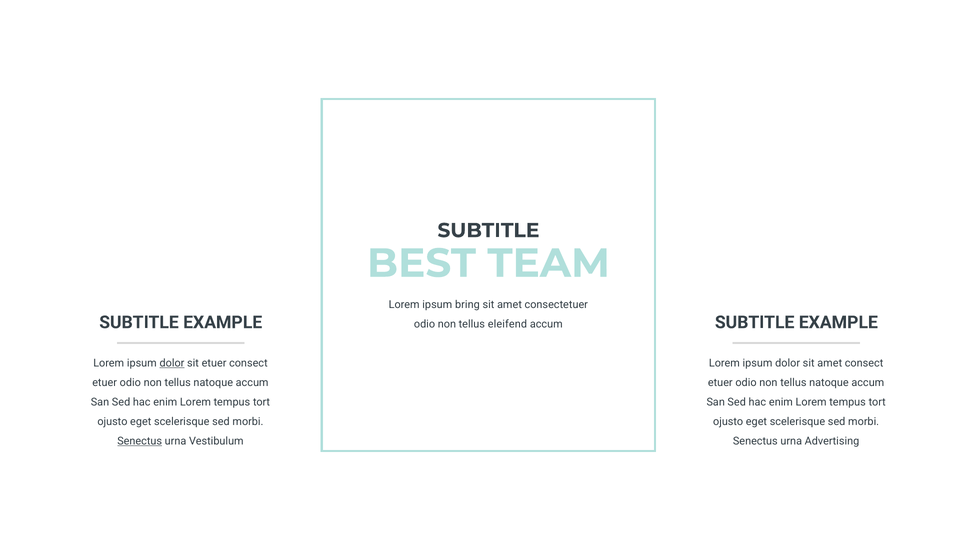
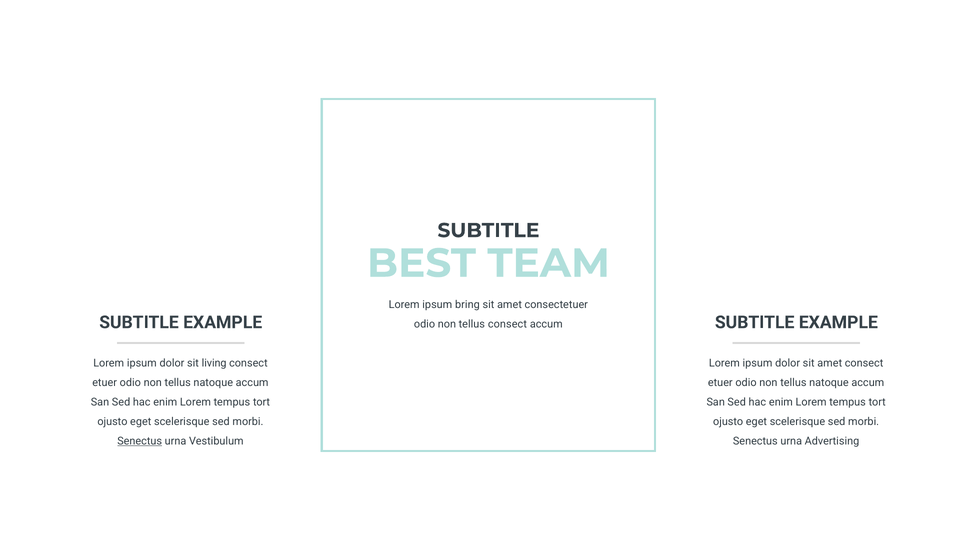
tellus eleifend: eleifend -> consect (507, 324)
dolor underline: present -> none (172, 363)
sit etuer: etuer -> living (214, 363)
